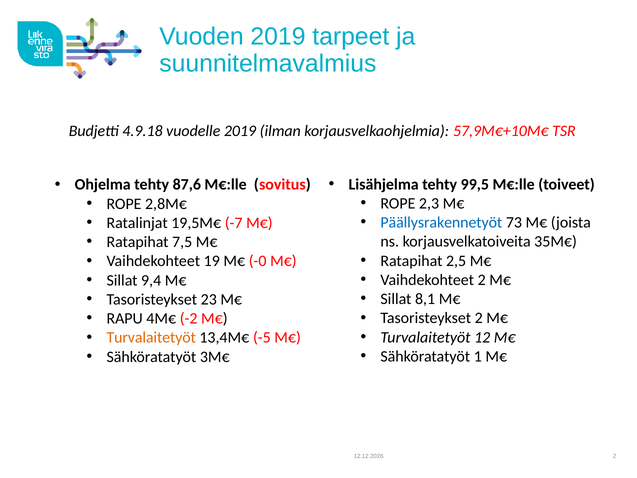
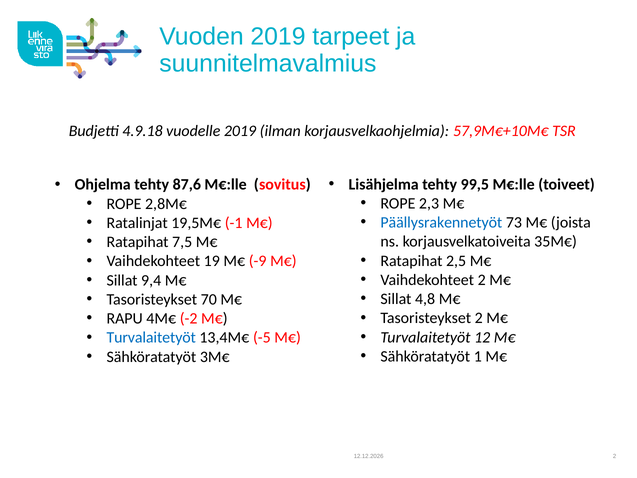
-7: -7 -> -1 (234, 223)
-0: -0 -> -9 (258, 261)
8,1: 8,1 -> 4,8 (425, 299)
23: 23 -> 70 (209, 299)
Turvalaitetyöt colour: orange -> blue (151, 337)
